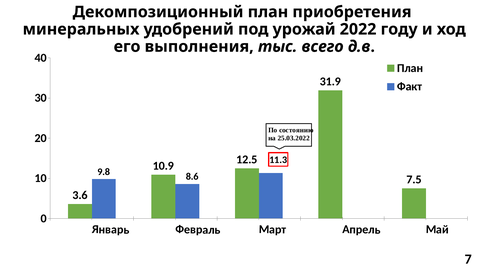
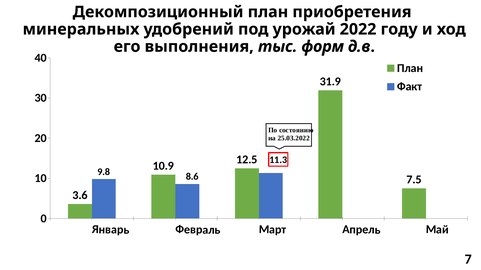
всего: всего -> форм (323, 47)
